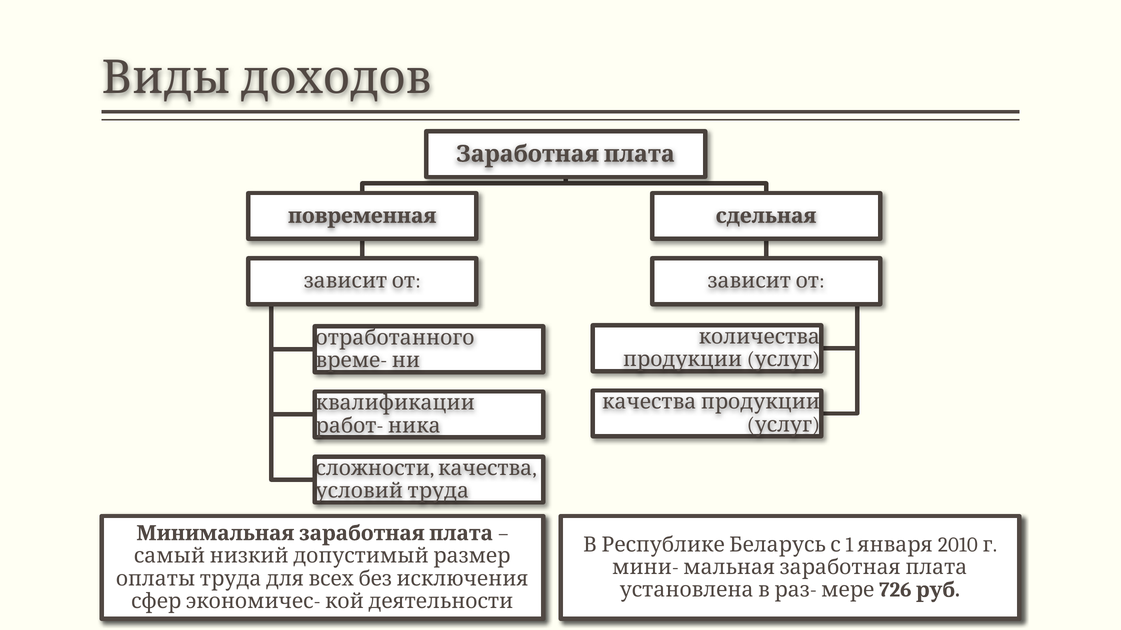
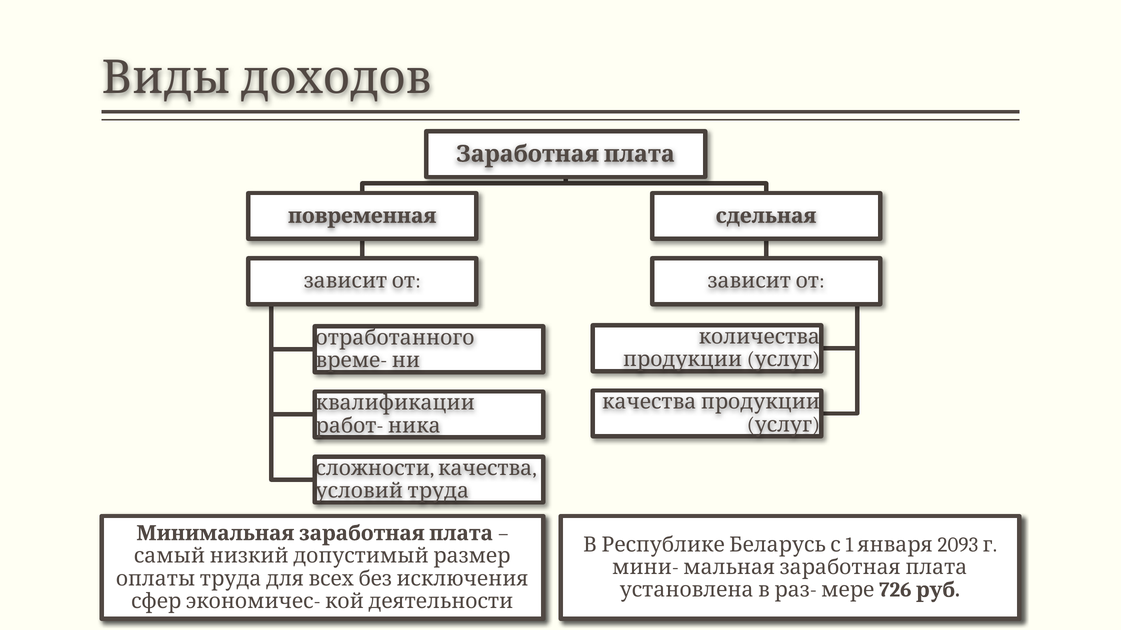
2010: 2010 -> 2093 (958, 545)
